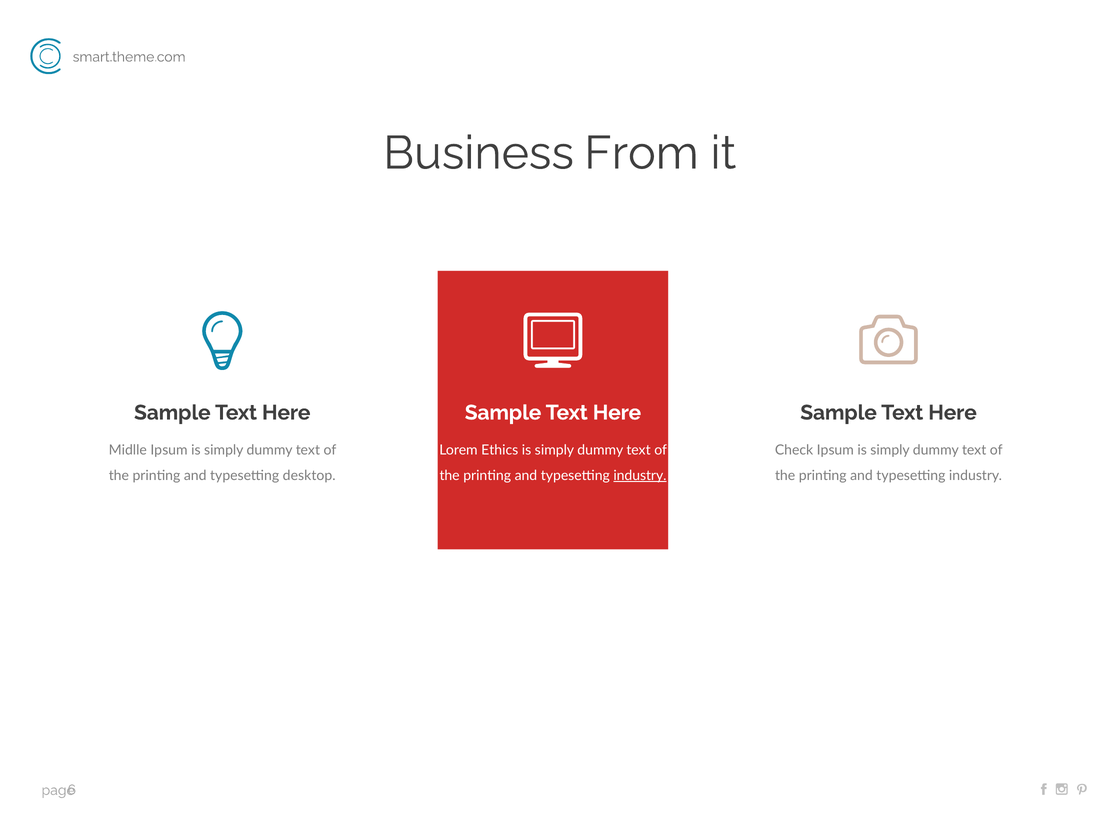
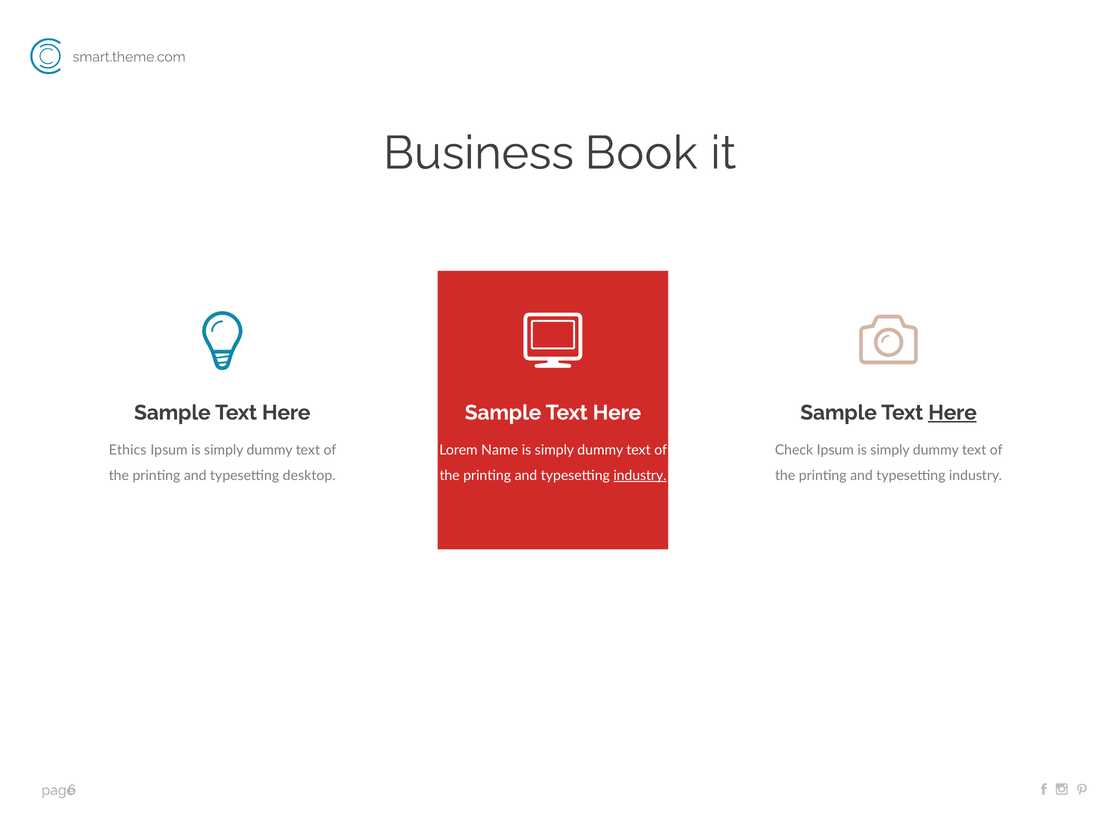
From: From -> Book (641, 153)
Here underline: none -> present (952, 413)
Midlle: Midlle -> Ethics (128, 450)
Ethics: Ethics -> Name (500, 450)
